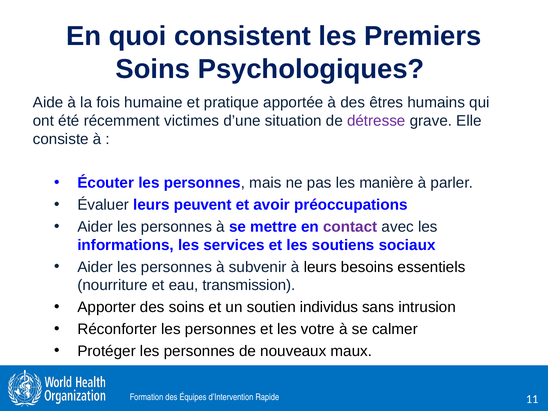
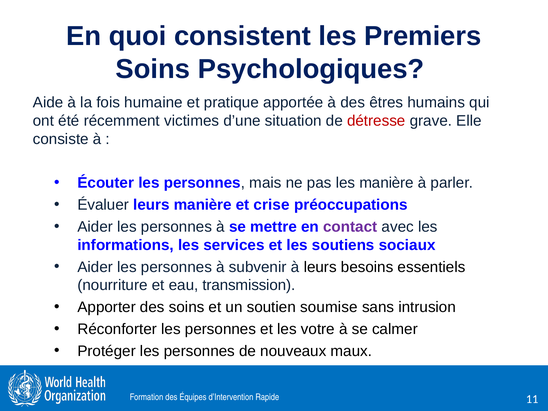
détresse colour: purple -> red (376, 121)
leurs peuvent: peuvent -> manière (203, 205)
avoir: avoir -> crise (272, 205)
individus: individus -> soumise (329, 307)
